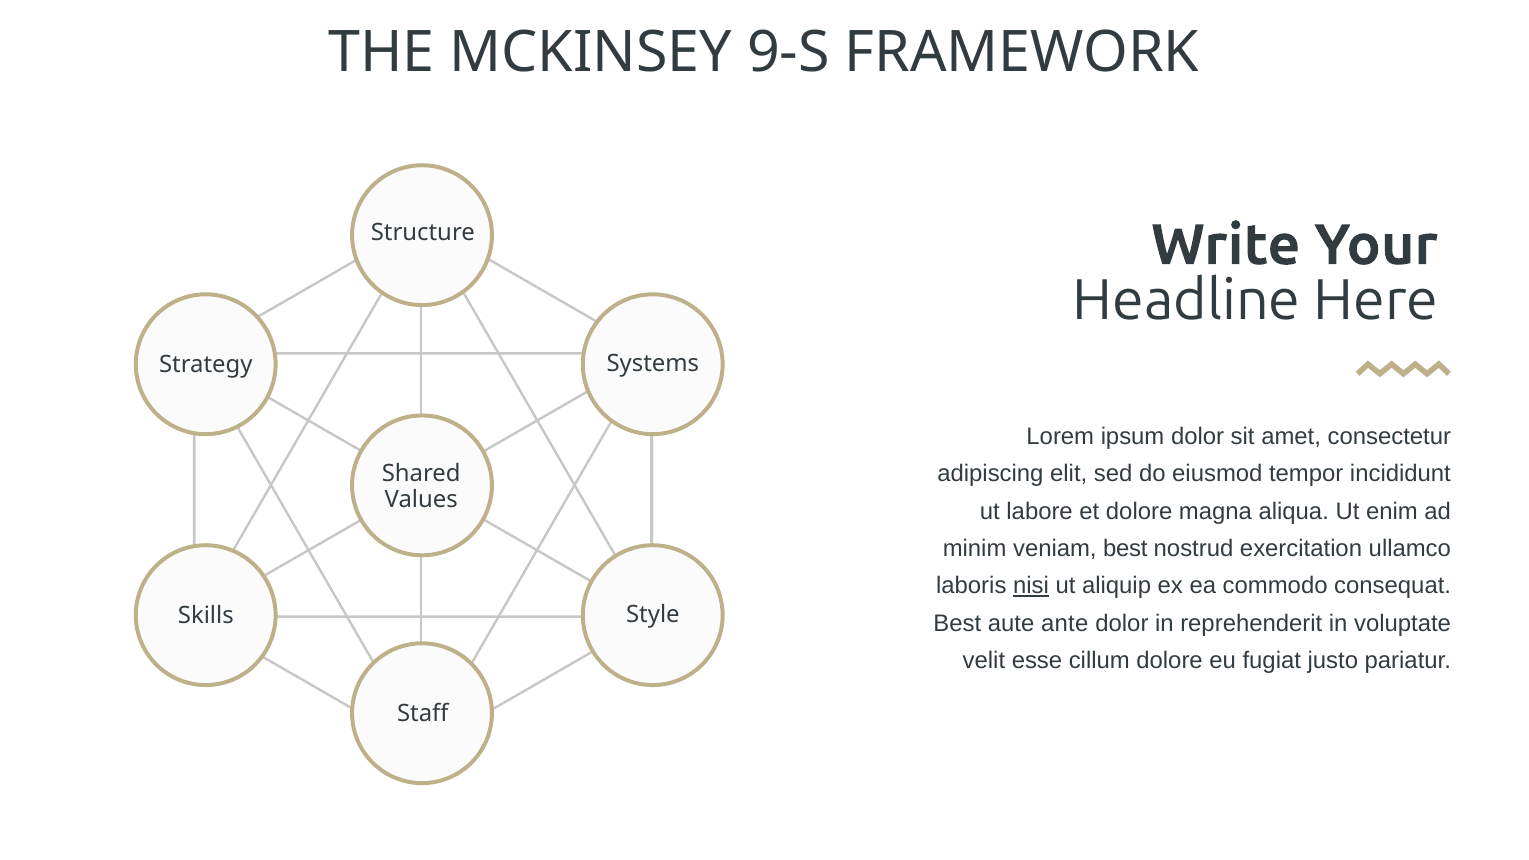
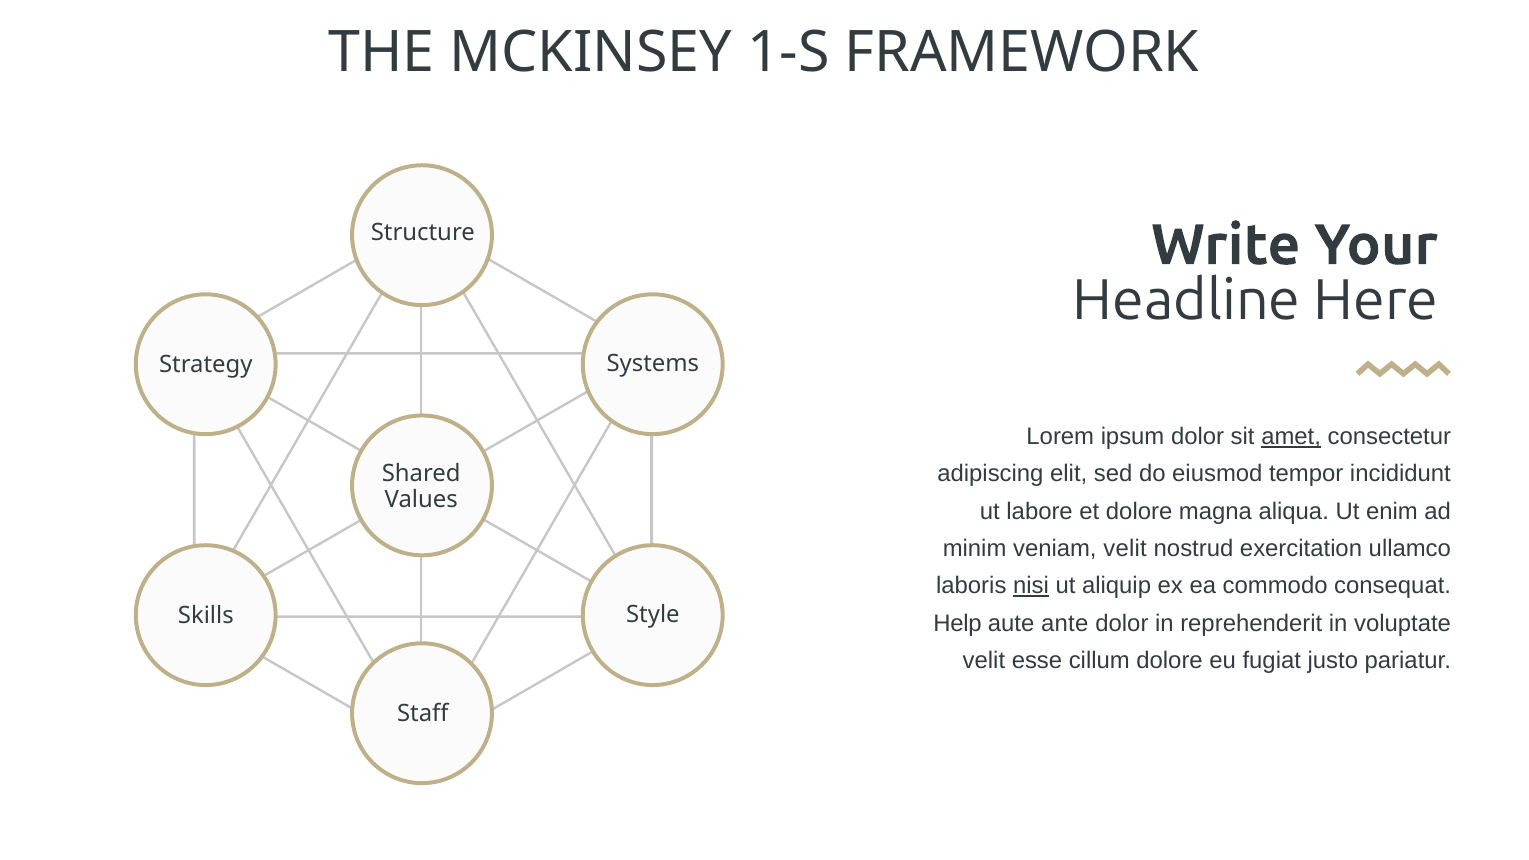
9-S: 9-S -> 1-S (788, 53)
amet underline: none -> present (1291, 437)
veniam best: best -> velit (1125, 549)
Best: Best -> Help (957, 623)
